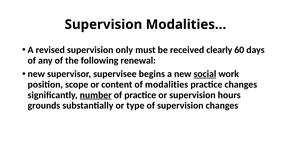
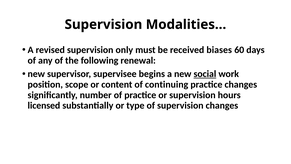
clearly: clearly -> biases (219, 50)
modalities: modalities -> continuing (167, 84)
number underline: present -> none (96, 95)
grounds: grounds -> licensed (44, 105)
